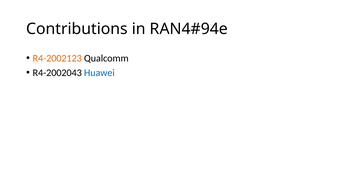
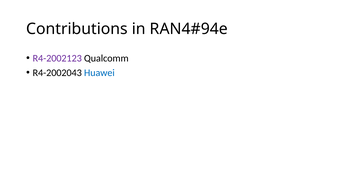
R4-2002123 colour: orange -> purple (57, 58)
